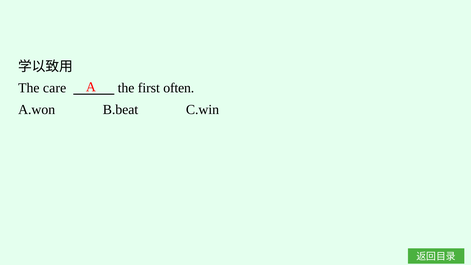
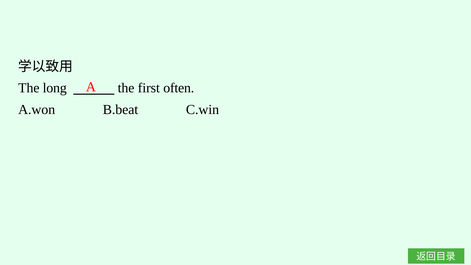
care: care -> long (55, 88)
